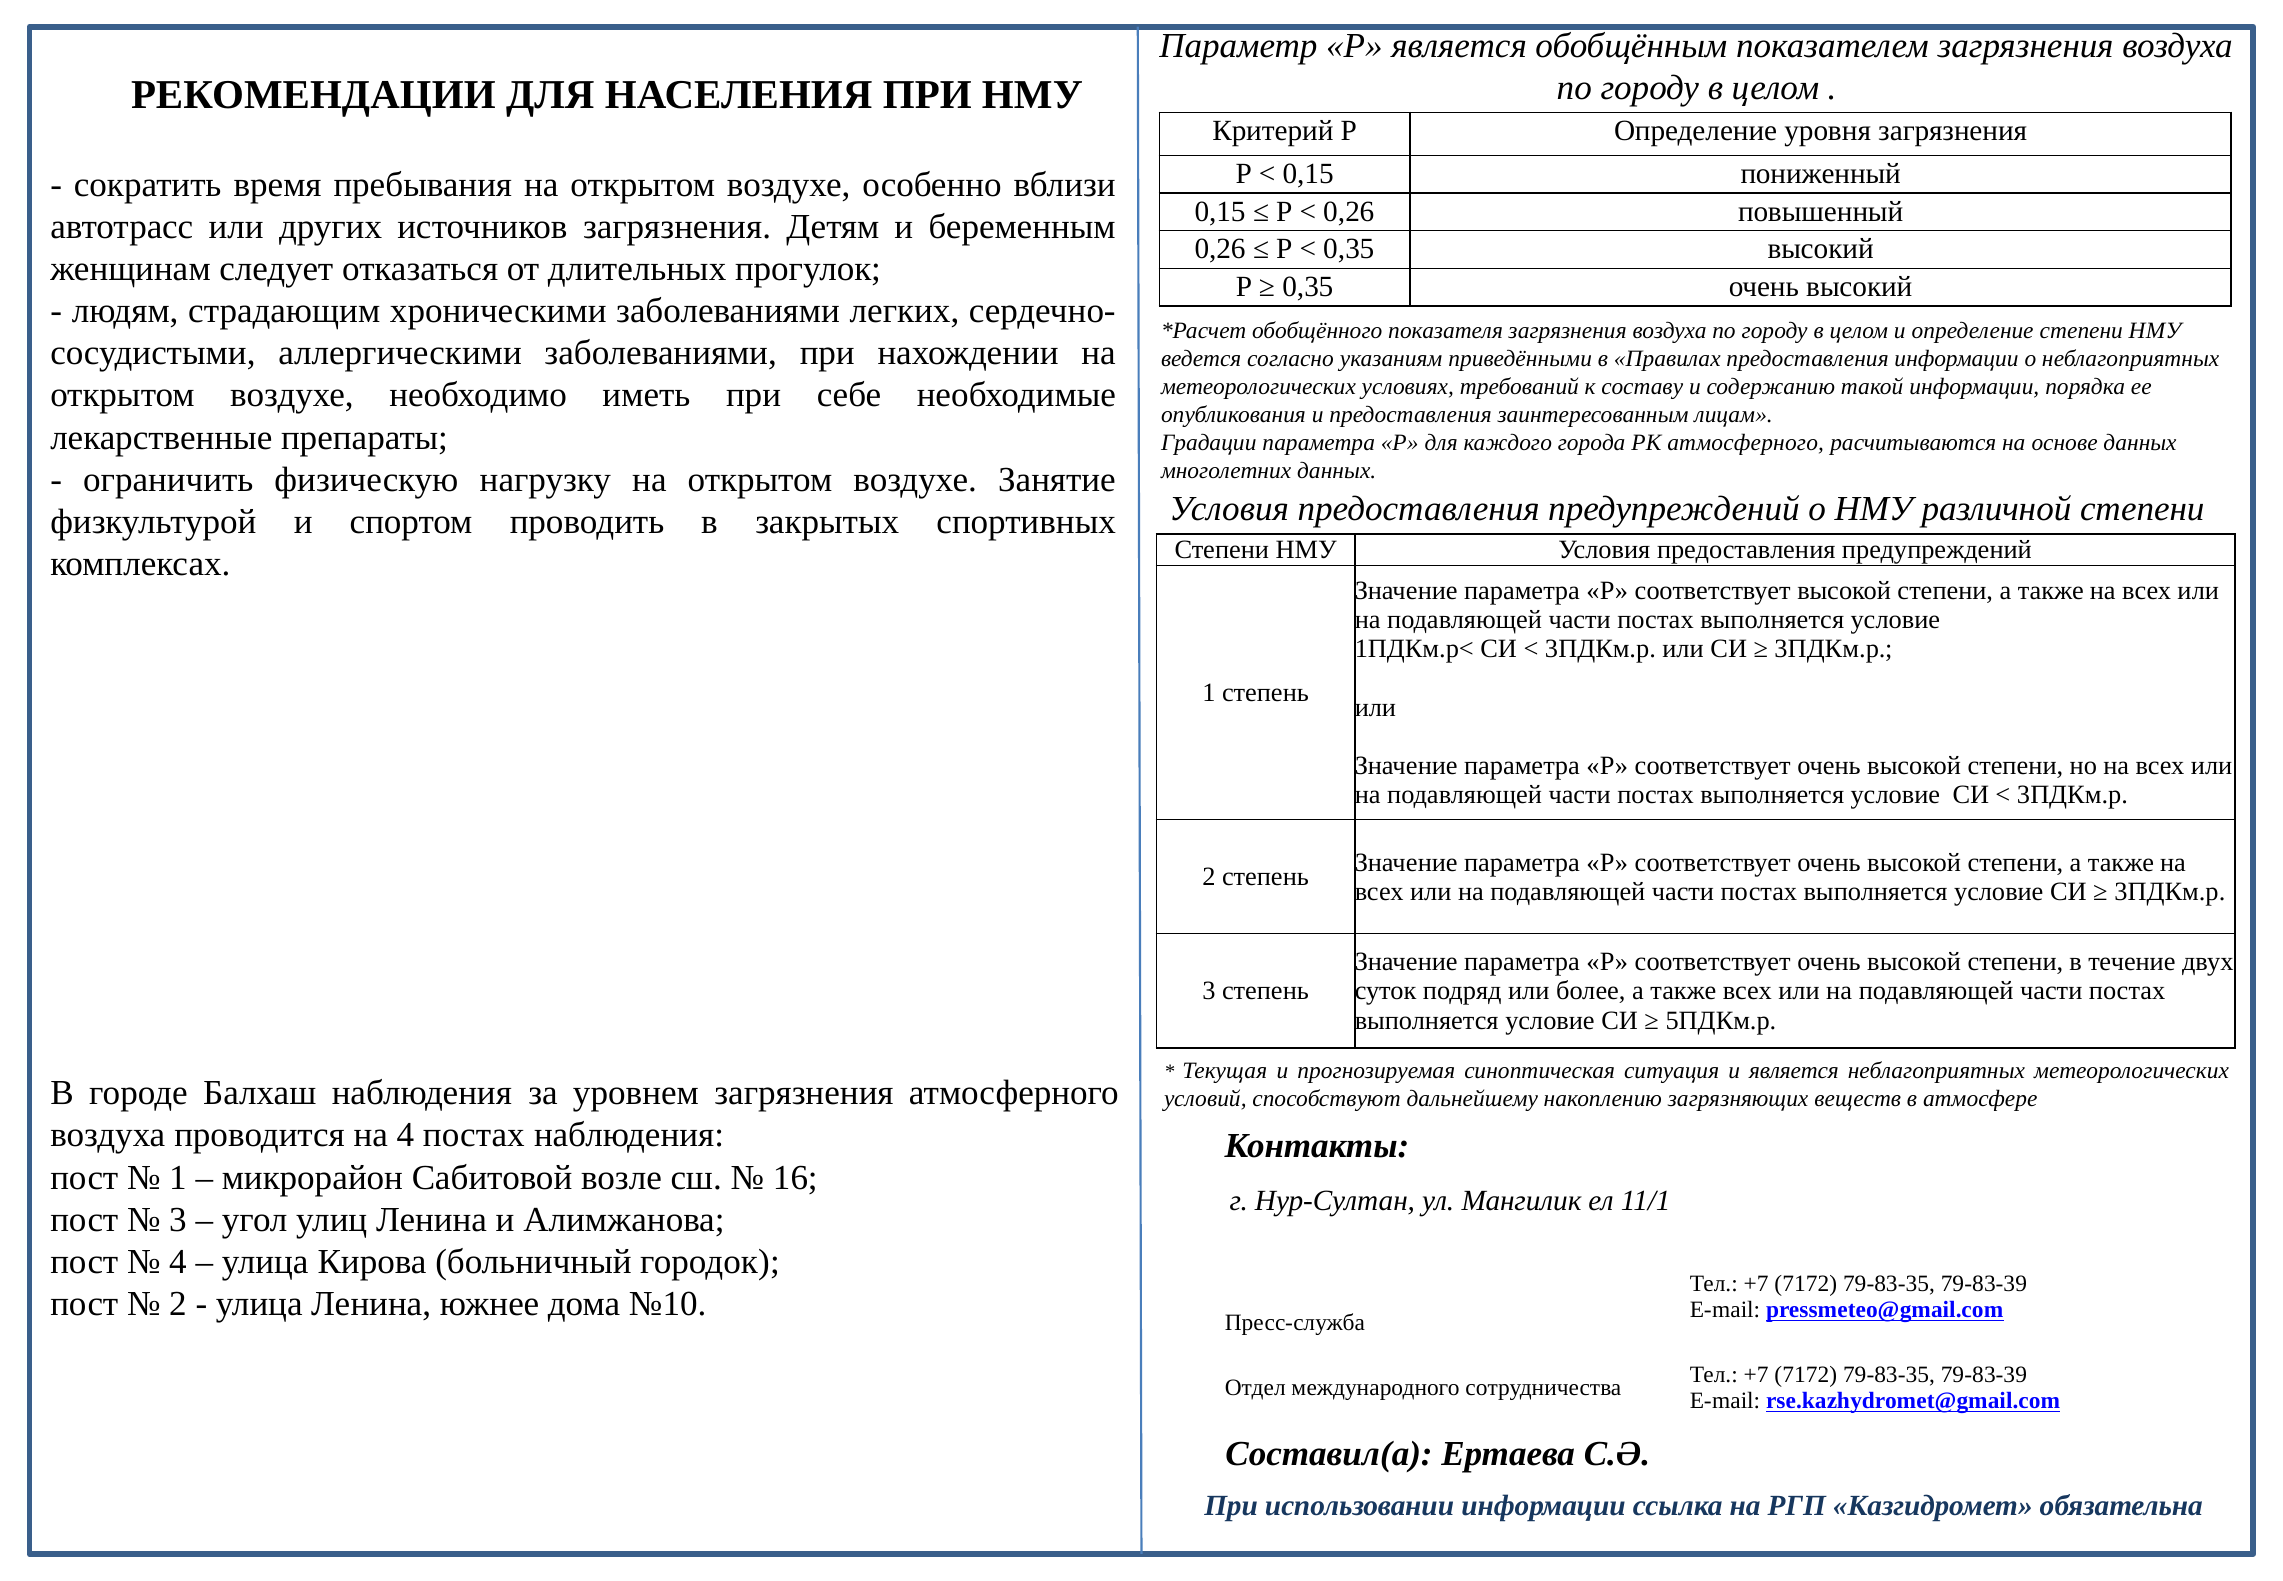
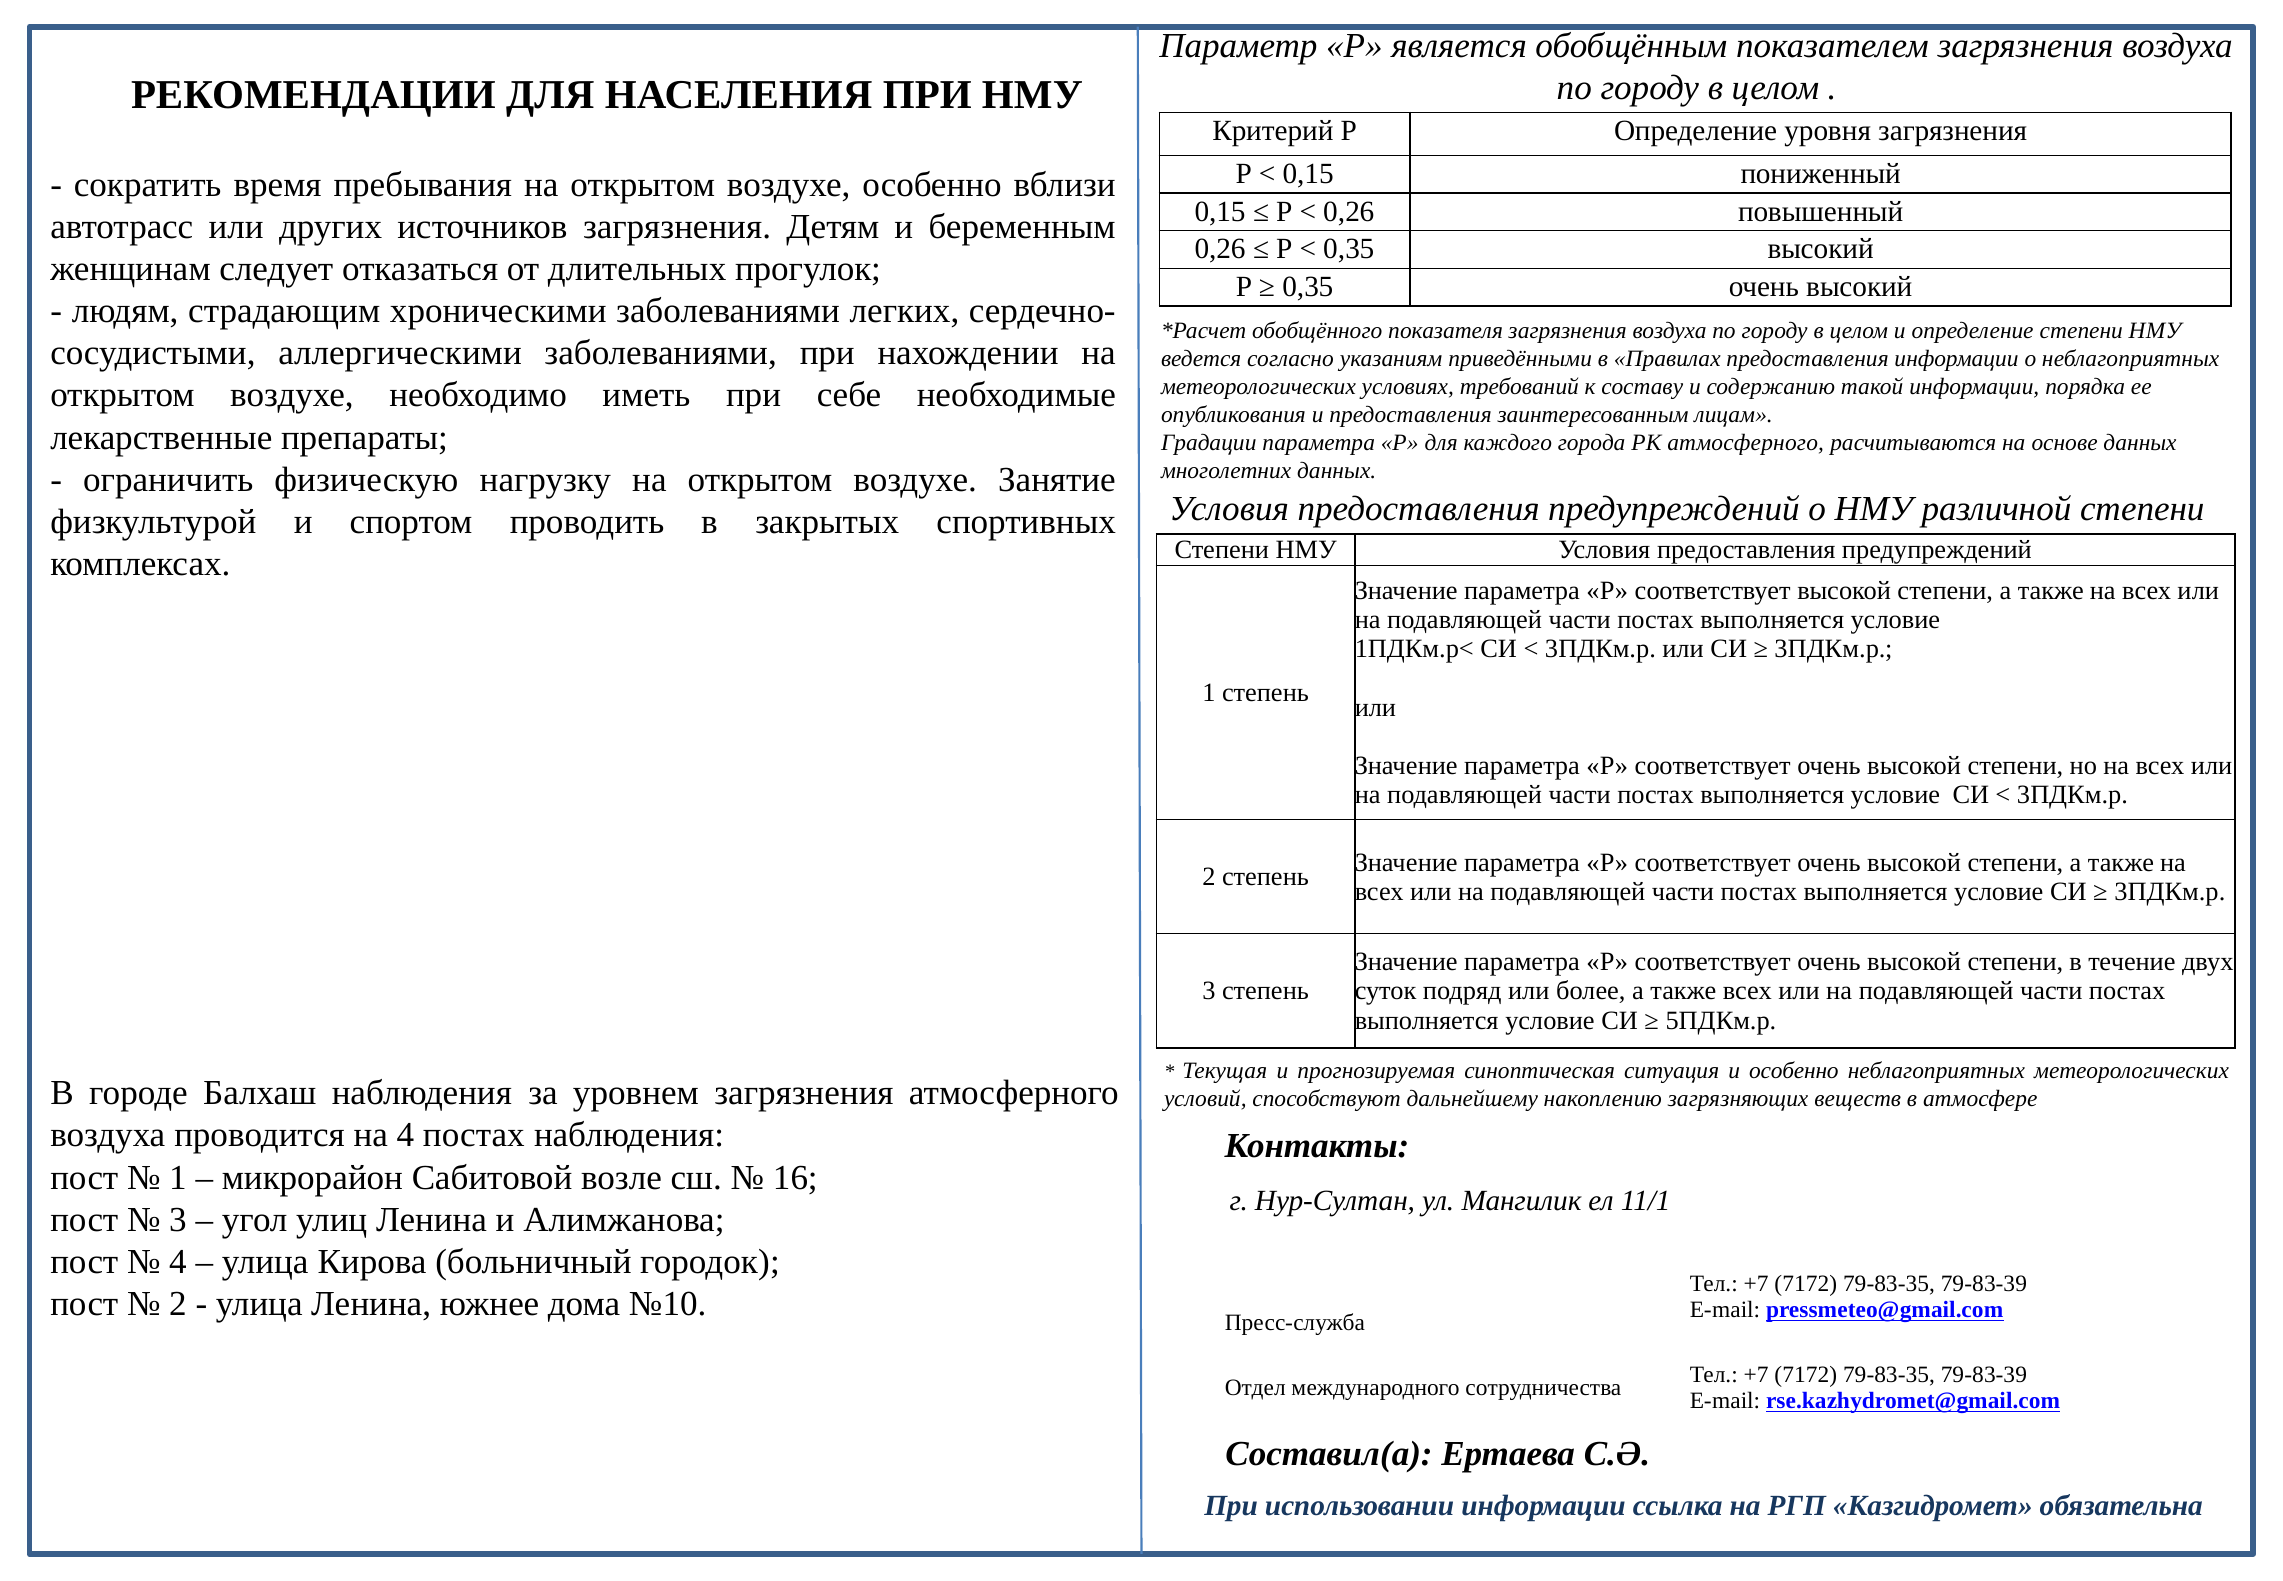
и является: является -> особенно (1794, 1071)
